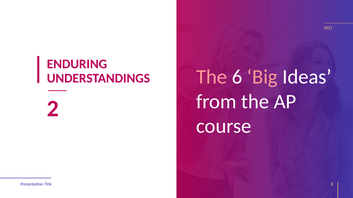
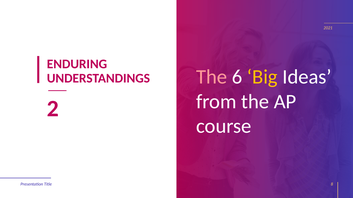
Big colour: pink -> yellow (262, 77)
